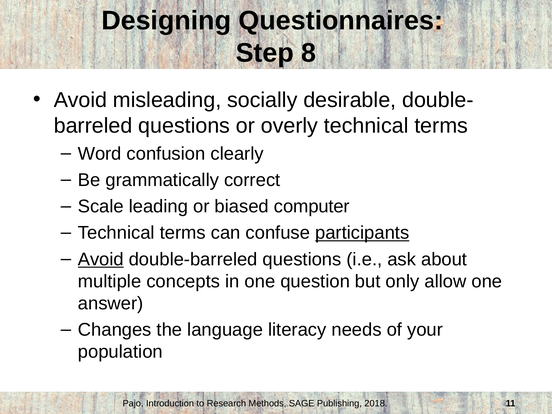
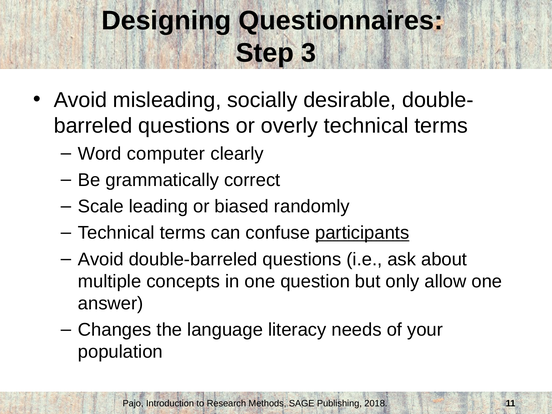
8: 8 -> 3 (309, 53)
confusion: confusion -> computer (166, 154)
computer: computer -> randomly (312, 207)
Avoid underline: present -> none (101, 259)
